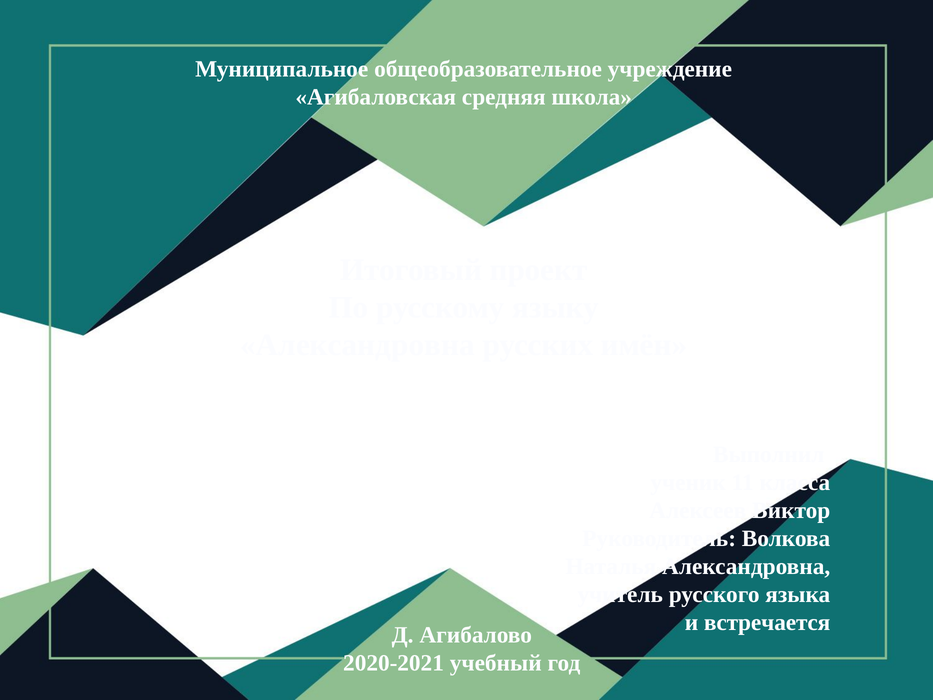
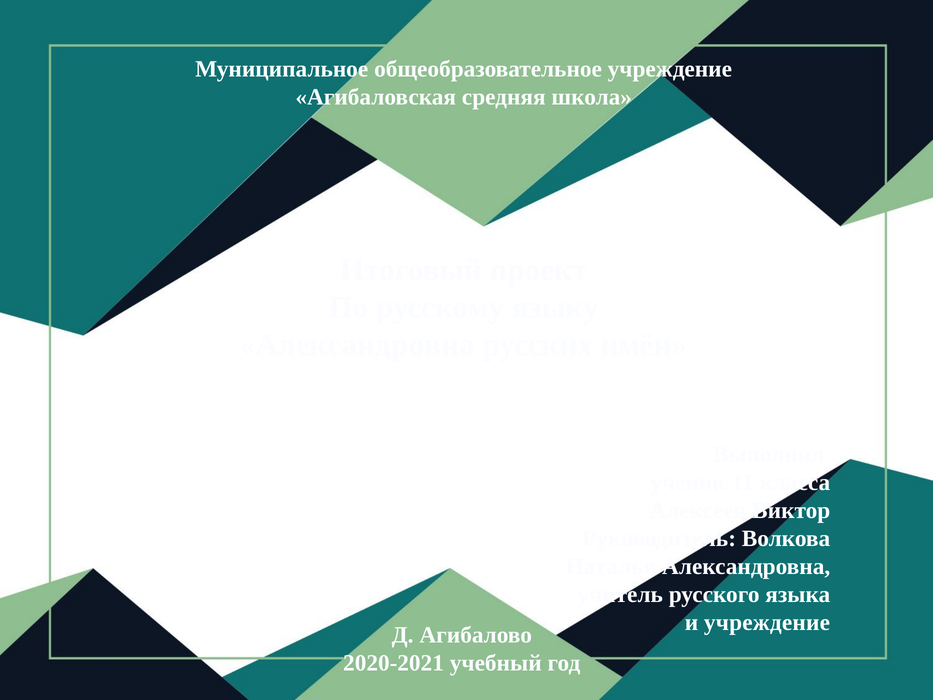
и встречается: встречается -> учреждение (767, 622)
